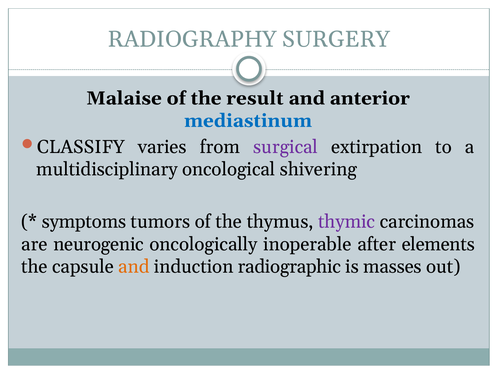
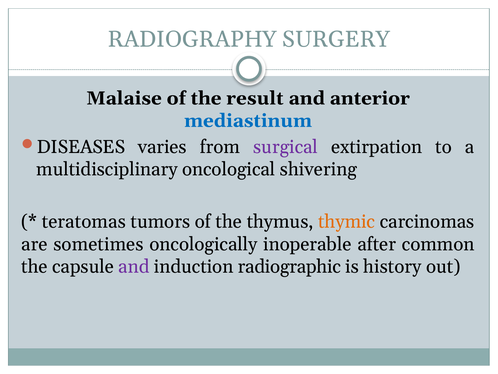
CLASSIFY: CLASSIFY -> DISEASES (81, 147)
symptoms: symptoms -> teratomas (84, 222)
thymic colour: purple -> orange (347, 222)
neurogenic: neurogenic -> sometimes (98, 244)
elements: elements -> common (438, 244)
and colour: orange -> purple (134, 266)
masses: masses -> history (392, 266)
